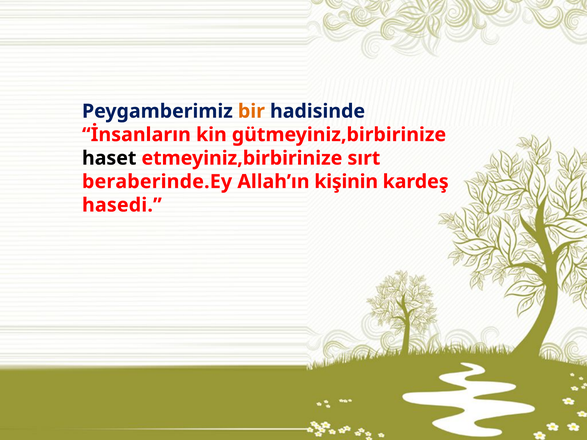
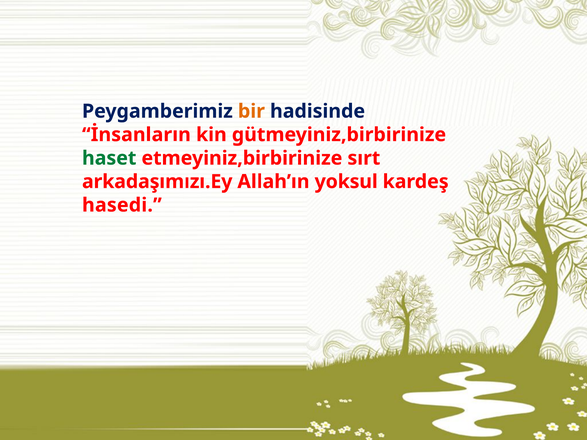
haset colour: black -> green (109, 158)
beraberinde.Ey: beraberinde.Ey -> arkadaşımızı.Ey (157, 182)
kişinin: kişinin -> yoksul (346, 182)
